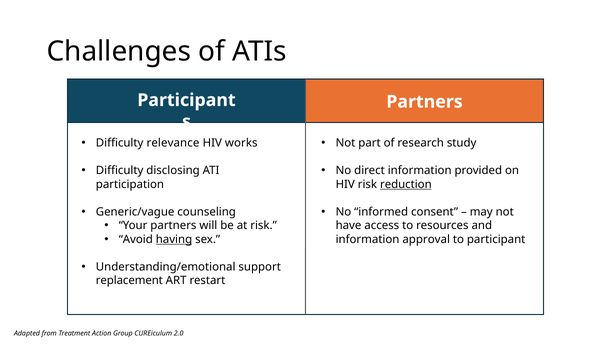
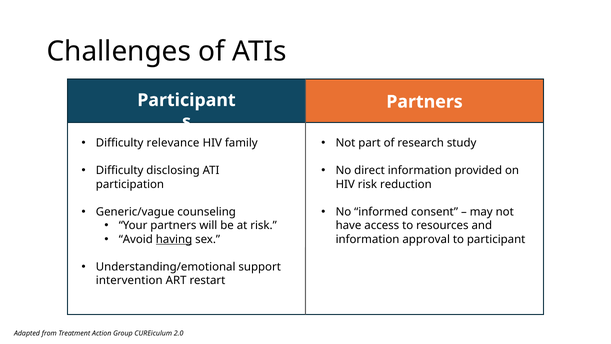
works: works -> family (241, 143)
reduction underline: present -> none (406, 184)
replacement: replacement -> intervention (129, 280)
